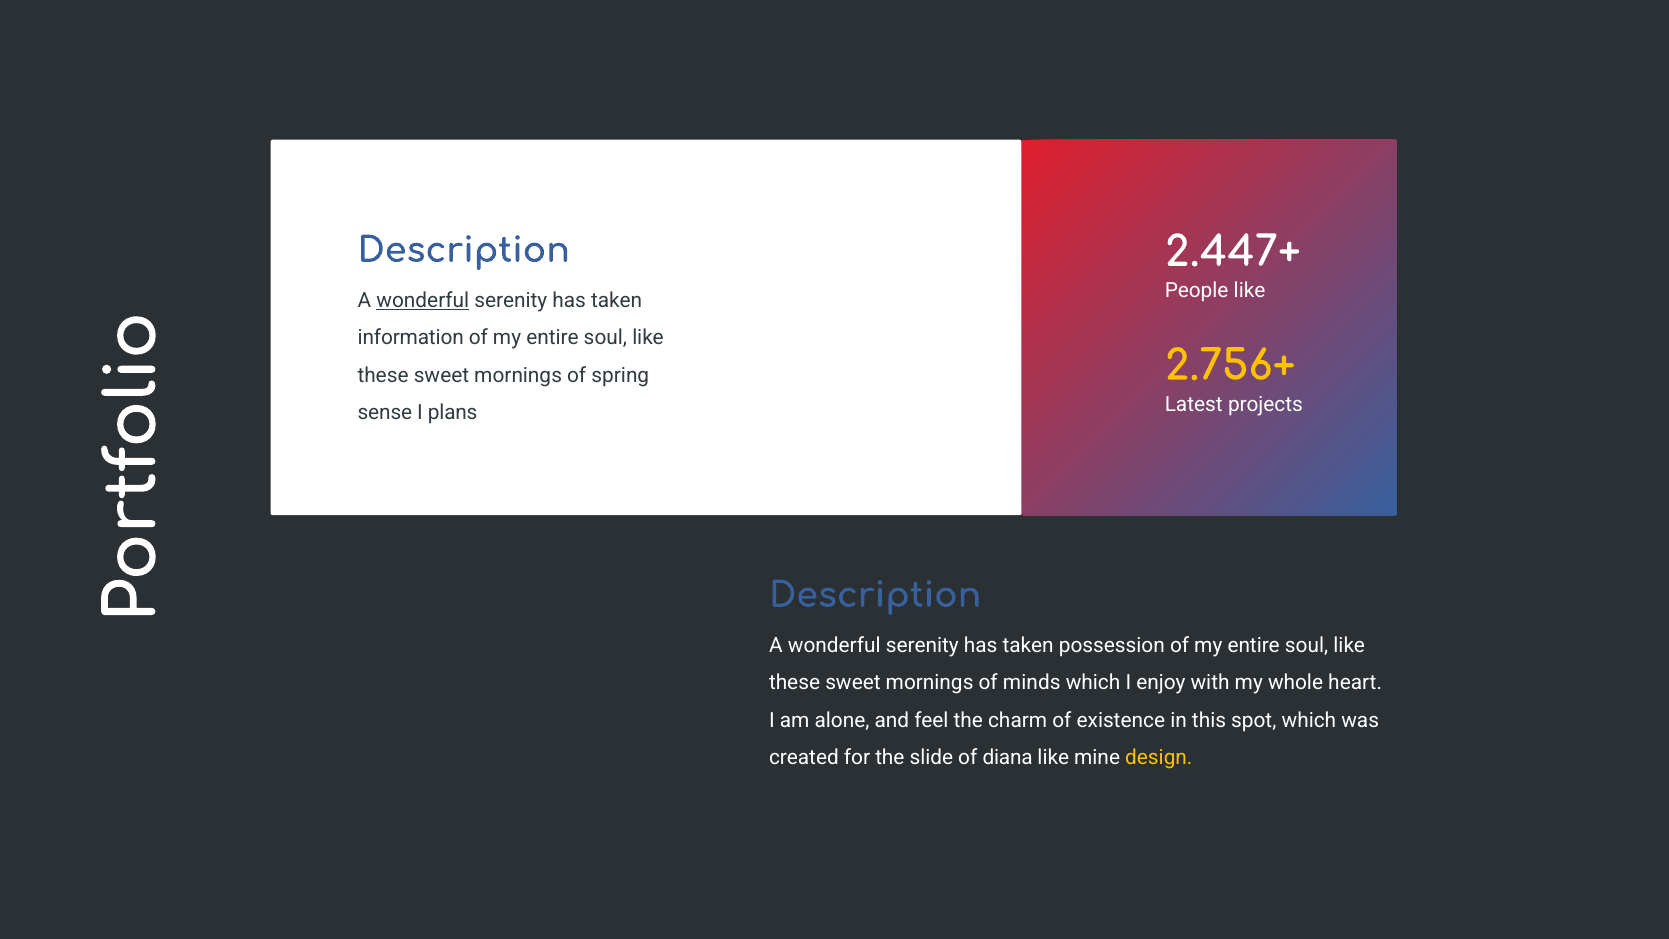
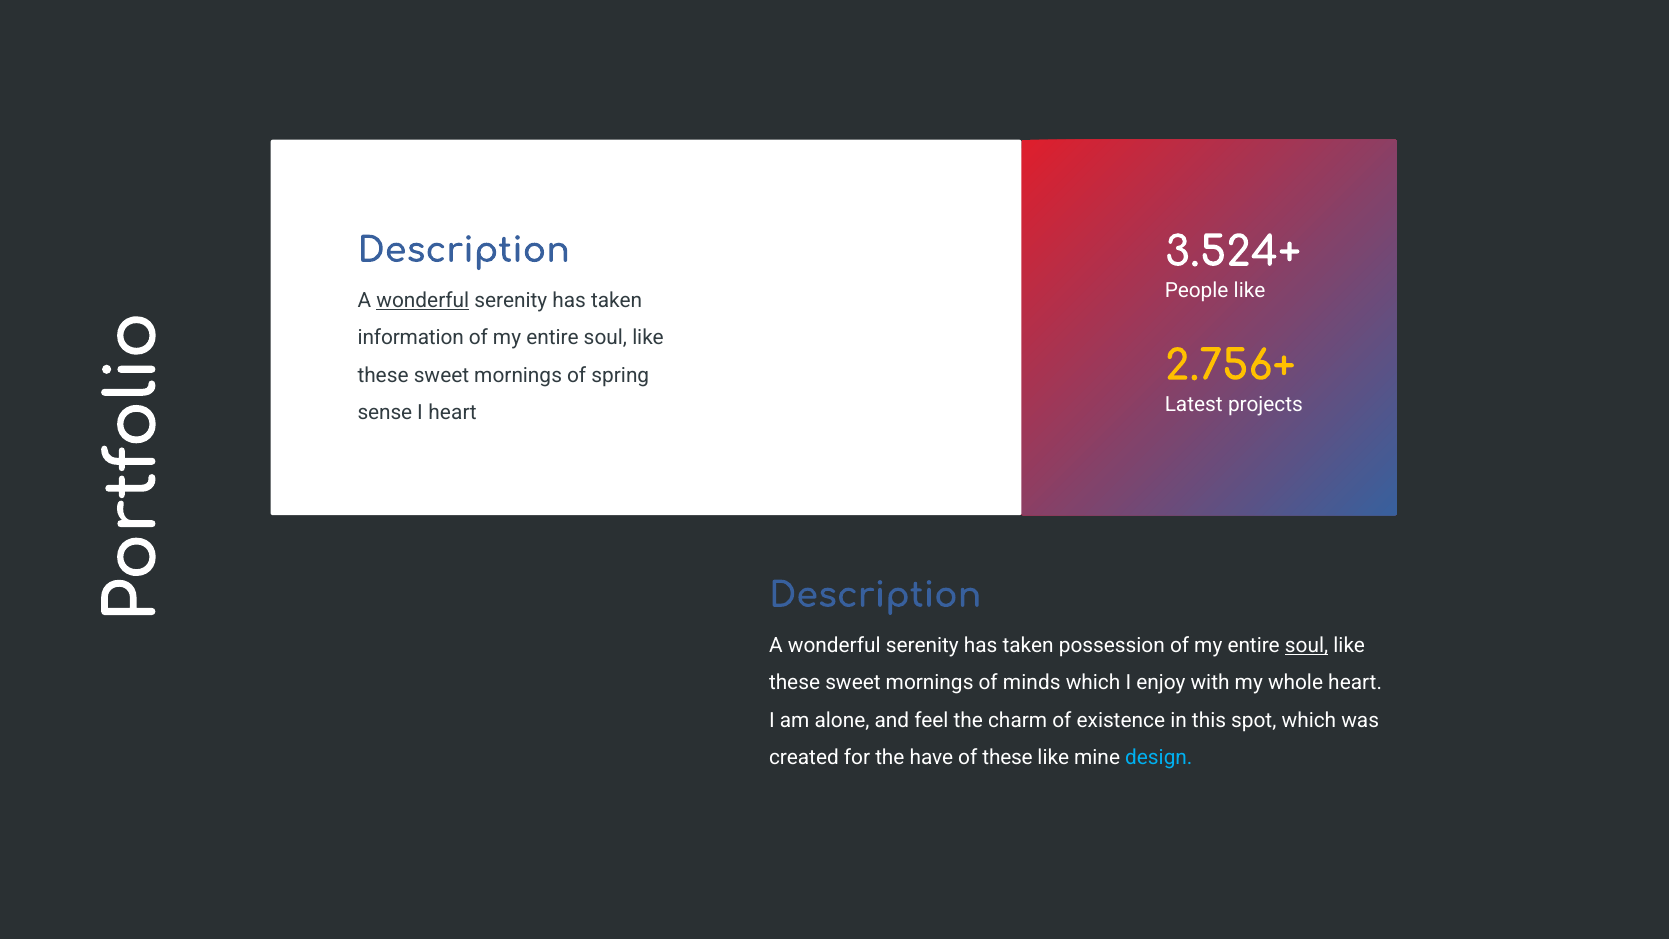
2.447+: 2.447+ -> 3.524+ (1233, 252)
I plans: plans -> heart (453, 413)
soul underline: none -> present (1307, 645)
slide: slide -> have (931, 758)
of diana: diana -> these (1008, 758)
design colour: yellow -> light blue (1159, 758)
